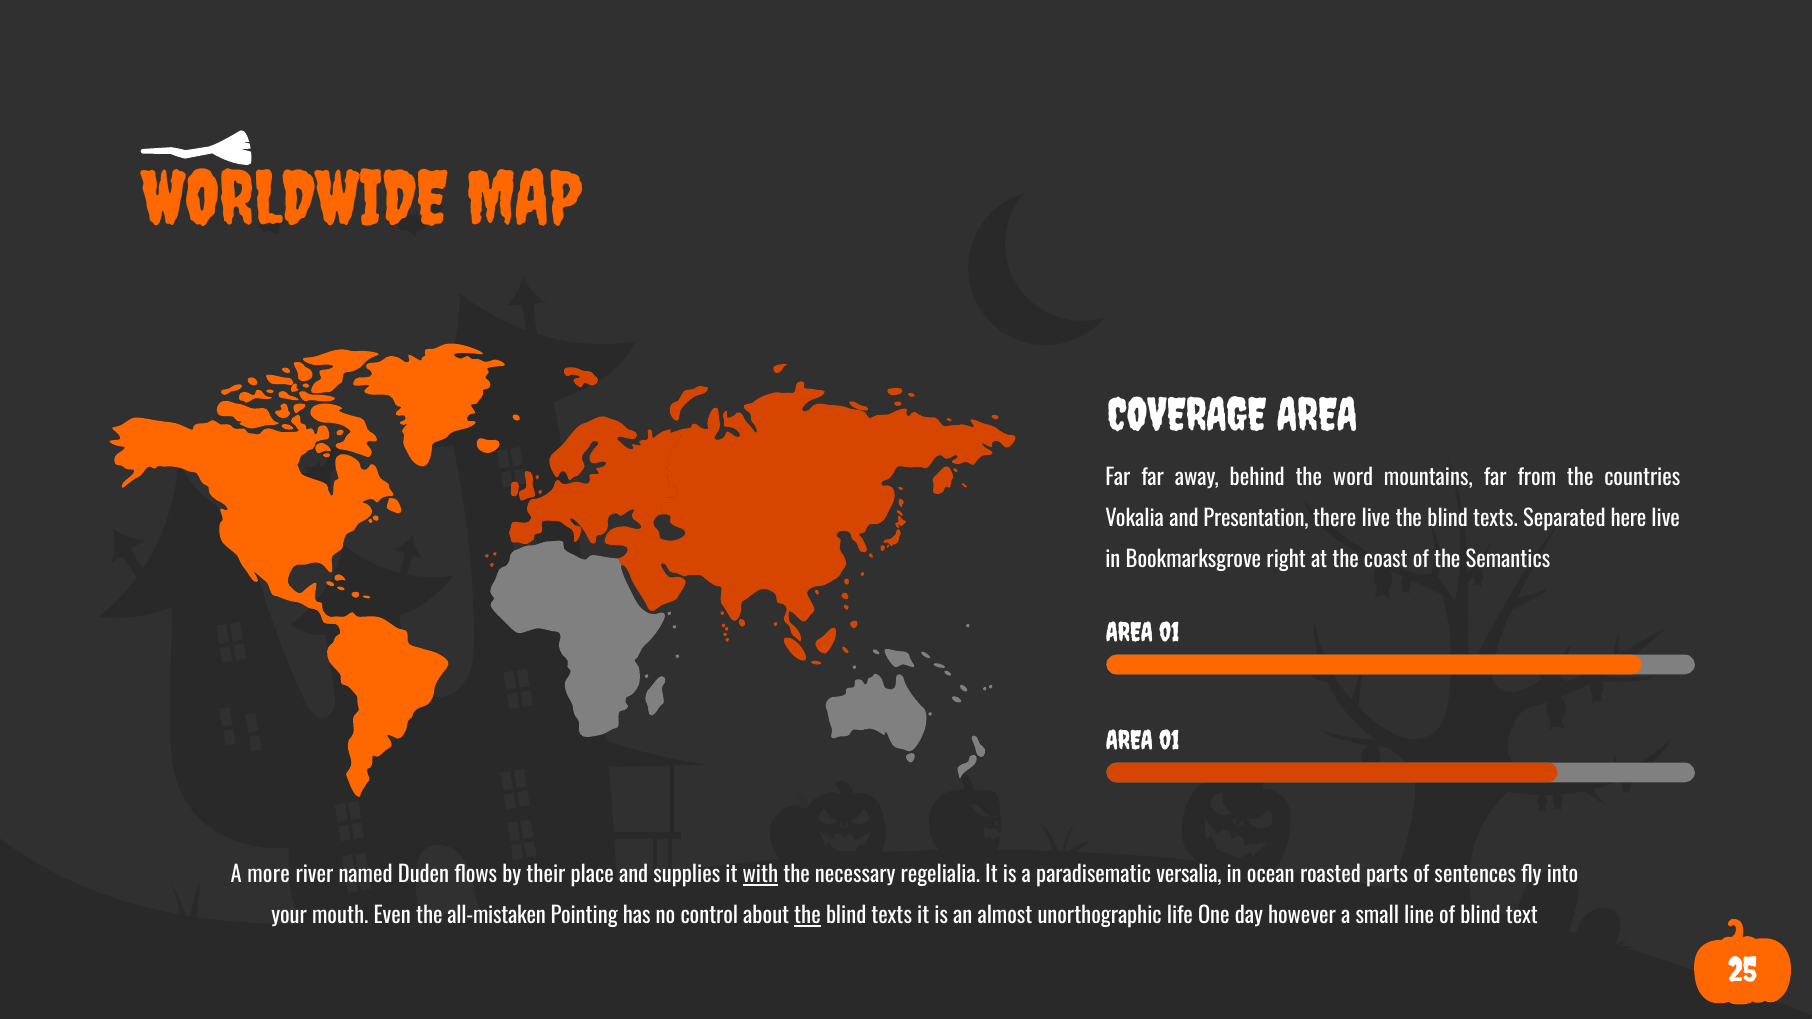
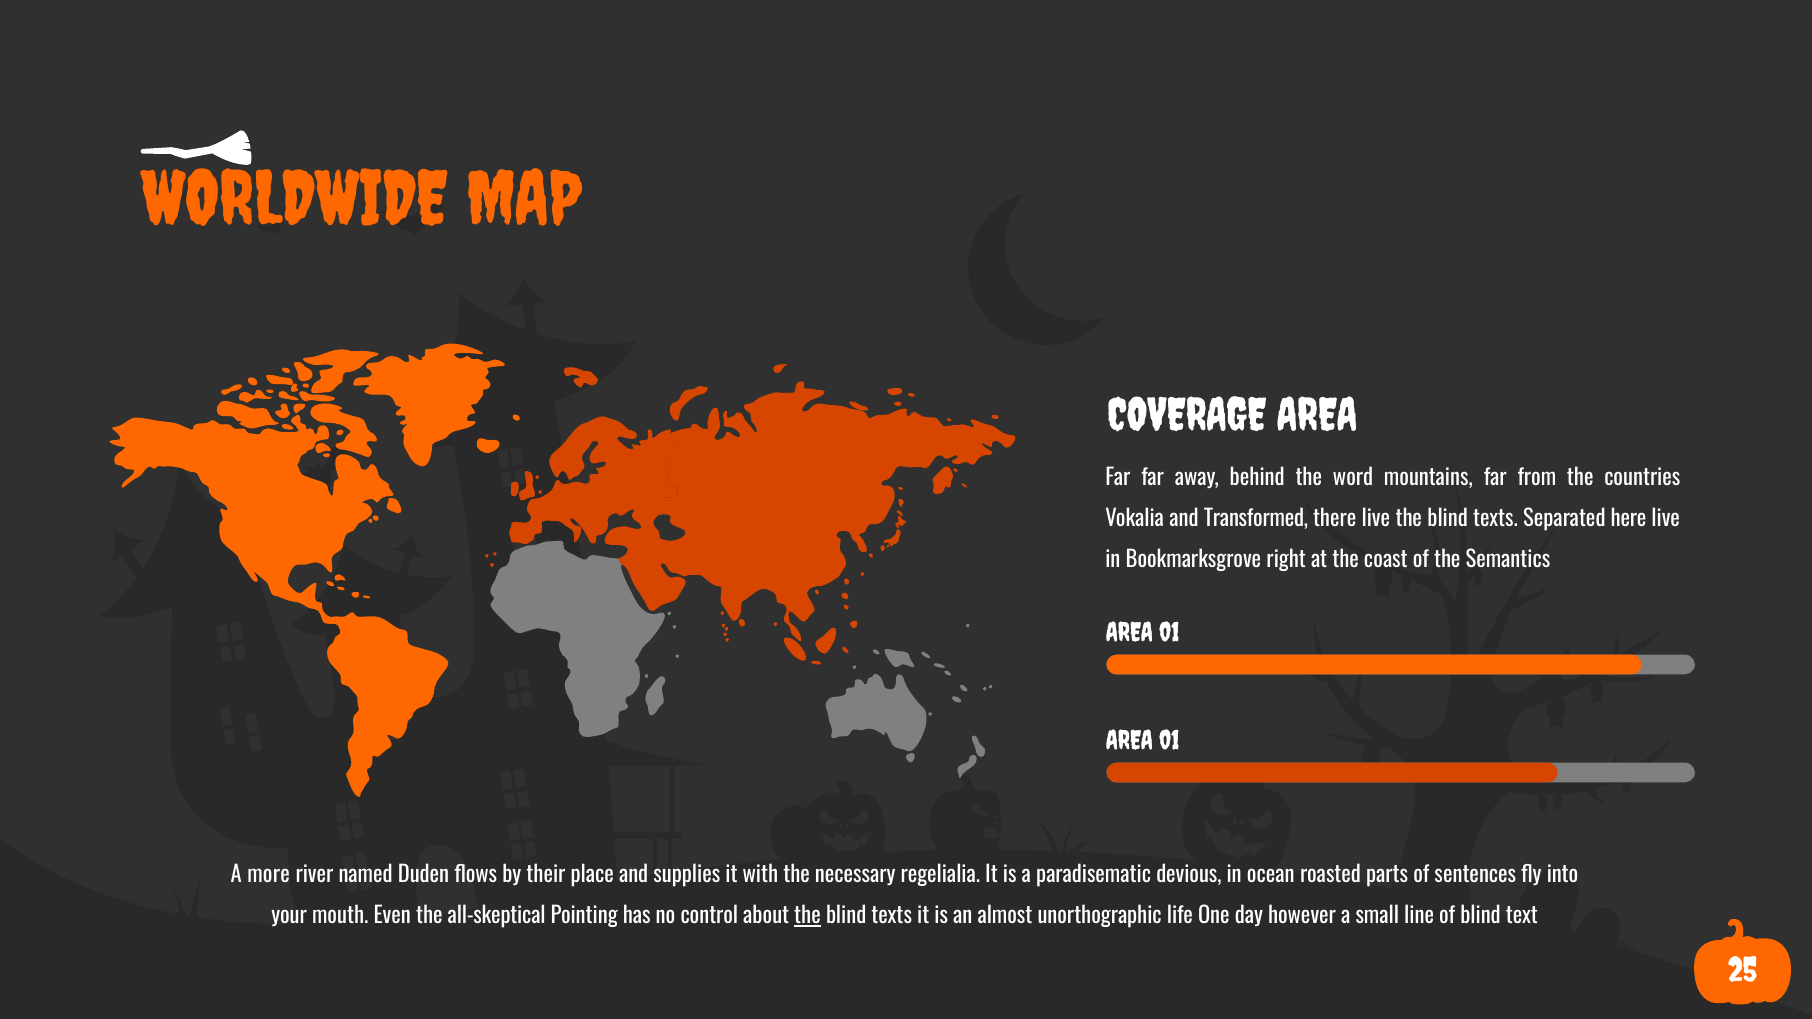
Presentation: Presentation -> Transformed (1256, 519)
with underline: present -> none (760, 876)
versalia: versalia -> devious (1189, 876)
all-mistaken: all-mistaken -> all-skeptical (497, 916)
